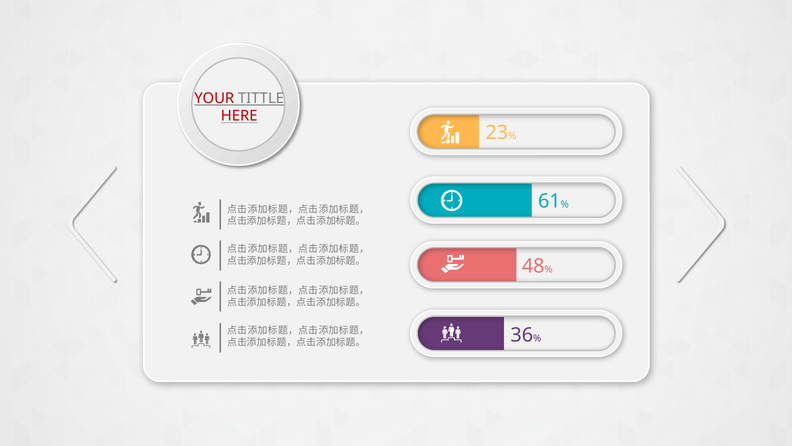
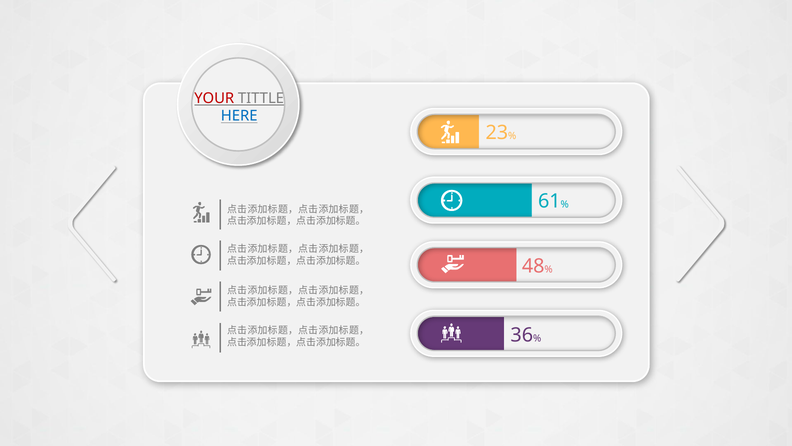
HERE colour: red -> blue (239, 116)
